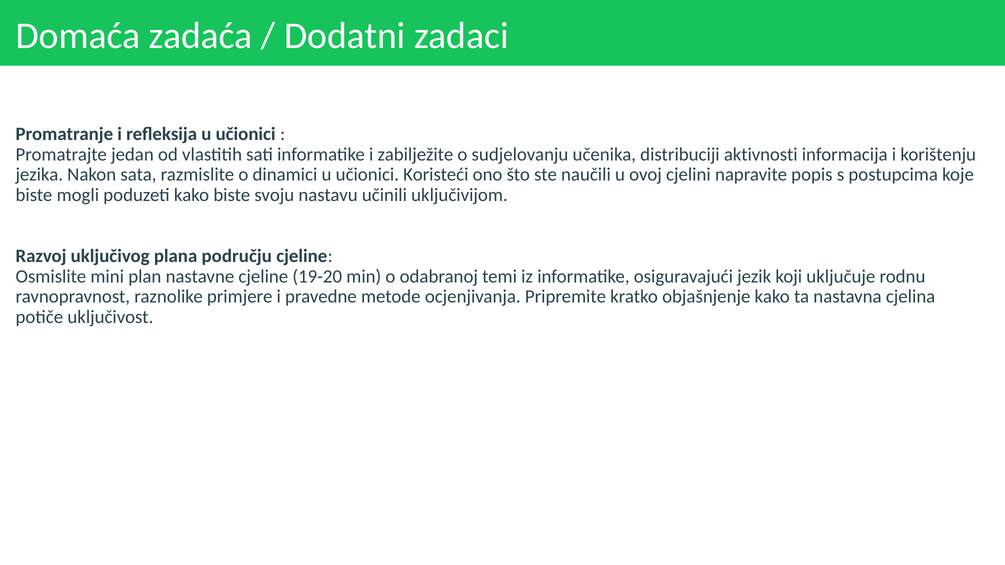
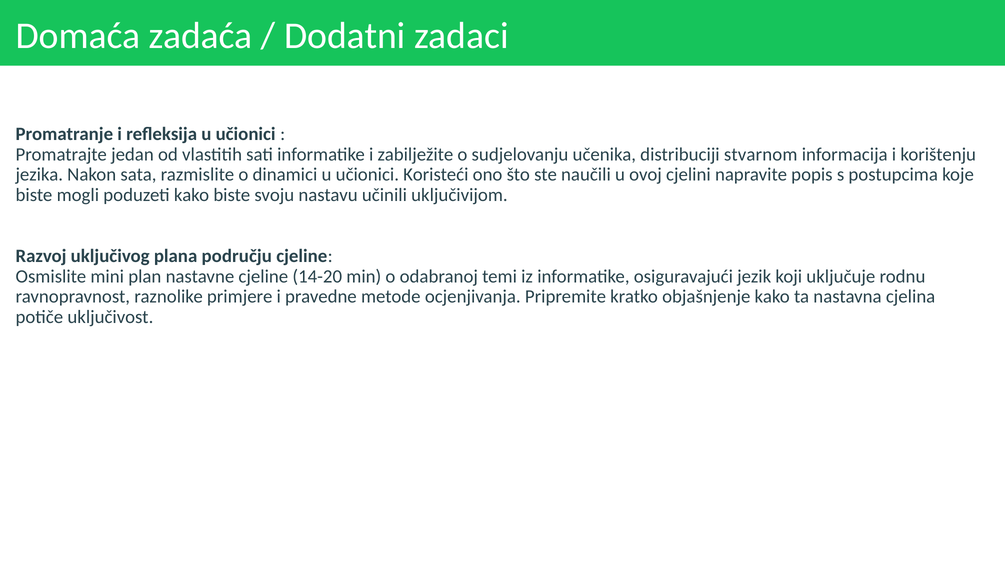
aktivnosti: aktivnosti -> stvarnom (761, 154)
19-20: 19-20 -> 14-20 (317, 277)
